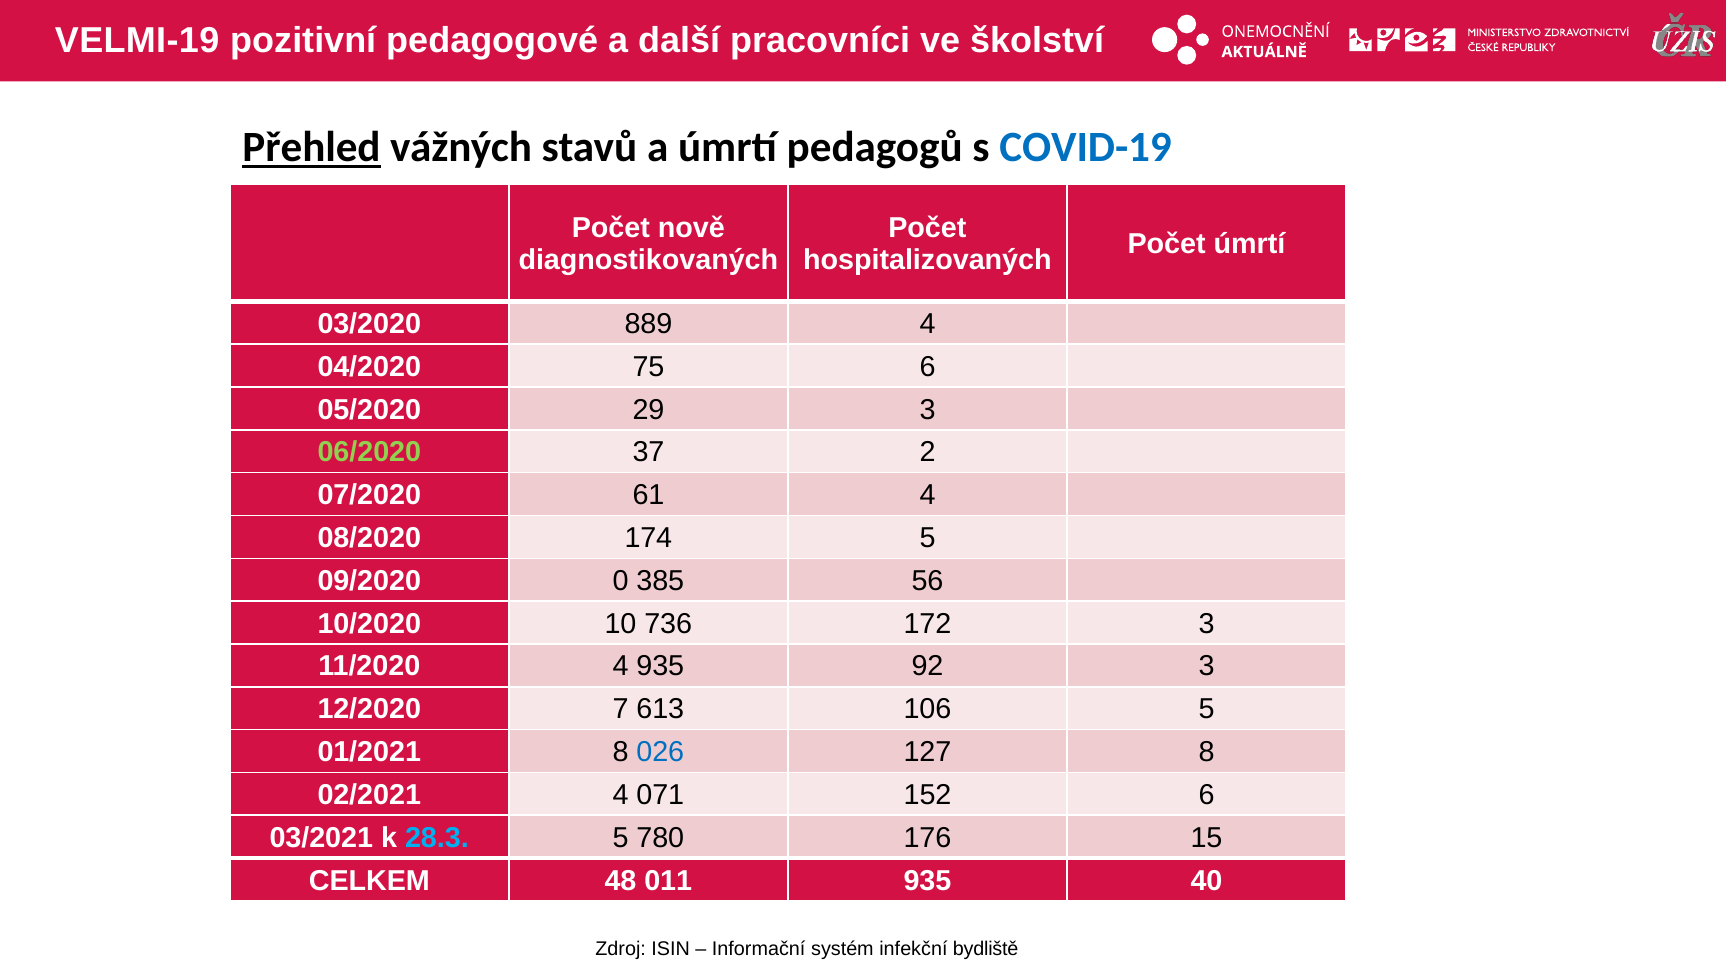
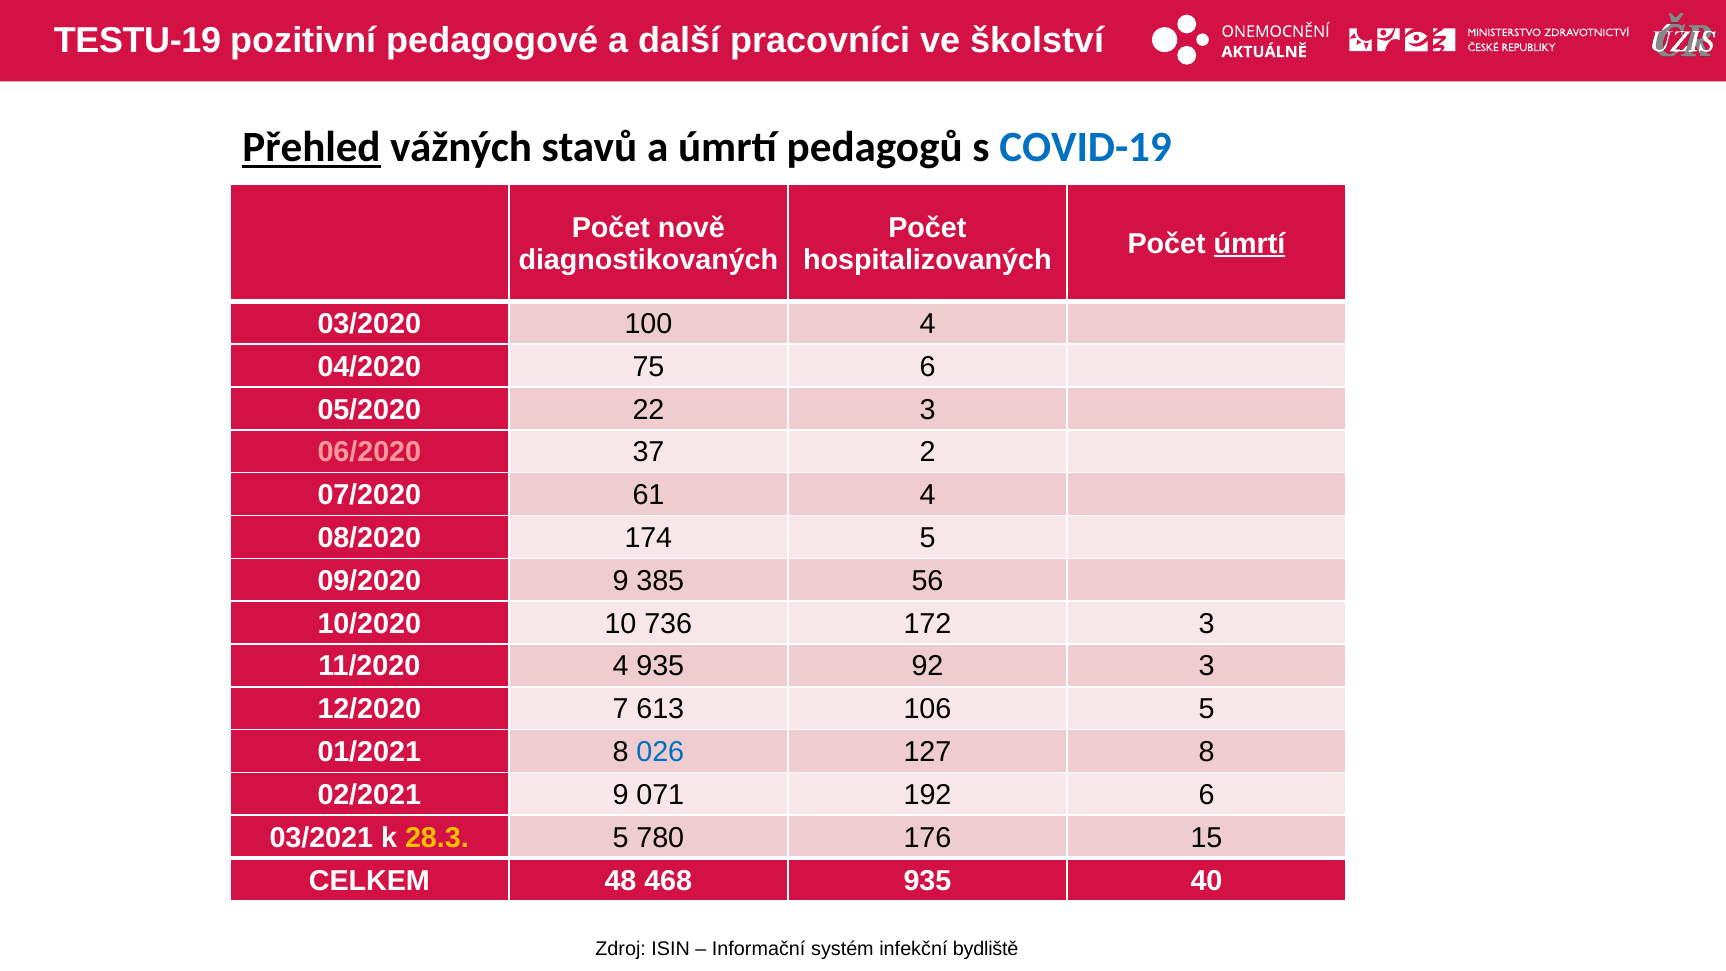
VELMI-19: VELMI-19 -> TESTU-19 (137, 41)
úmrtí underline: none -> present (1250, 244)
889: 889 -> 100 (648, 324)
29: 29 -> 22 (648, 409)
06/2020 colour: light green -> pink (369, 452)
09/2020 0: 0 -> 9 (621, 581)
02/2021 4: 4 -> 9 (621, 795)
152: 152 -> 192 (928, 795)
28.3 colour: light blue -> yellow (437, 838)
011: 011 -> 468 (668, 880)
